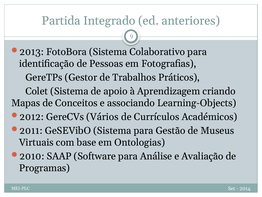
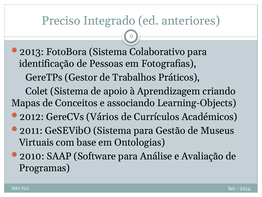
Partida: Partida -> Preciso (61, 21)
